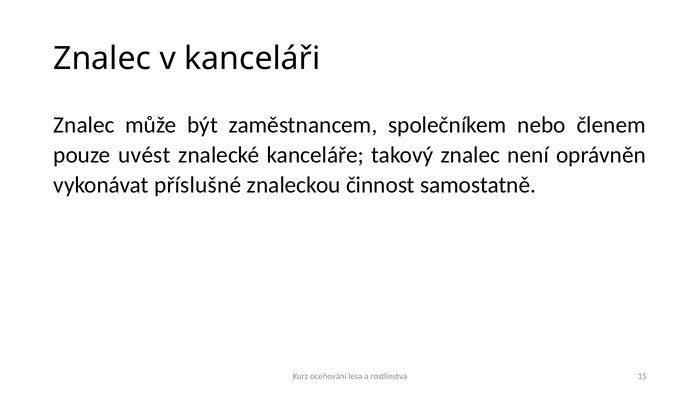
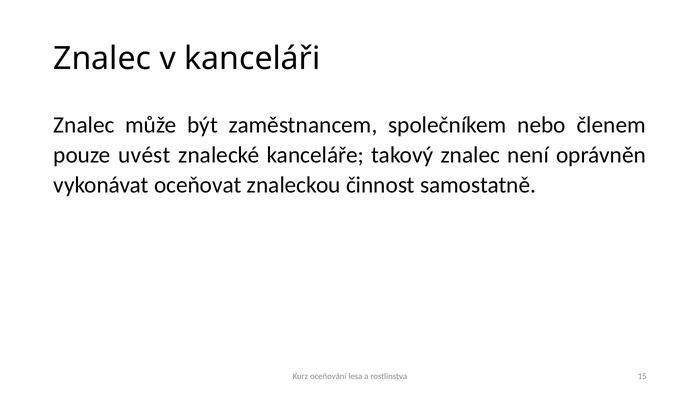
příslušné: příslušné -> oceňovat (198, 185)
